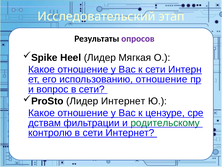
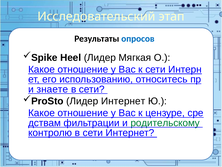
опросов colour: purple -> blue (138, 39)
использованию отношение: отношение -> относитесь (162, 79)
вопрос: вопрос -> знаете (52, 89)
